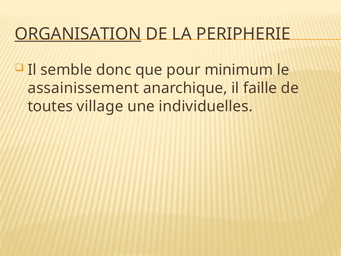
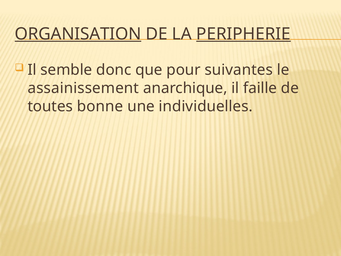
PERIPHERIE underline: none -> present (243, 34)
minimum: minimum -> suivantes (239, 70)
village: village -> bonne (100, 106)
